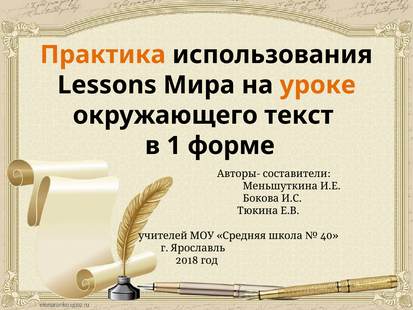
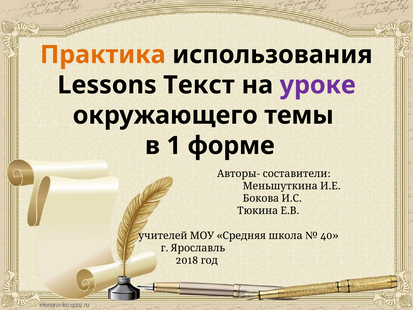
Мира: Мира -> Текст (199, 85)
уроке colour: orange -> purple (318, 85)
текст: текст -> темы (299, 115)
